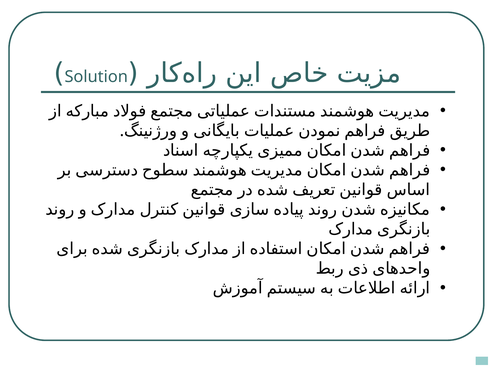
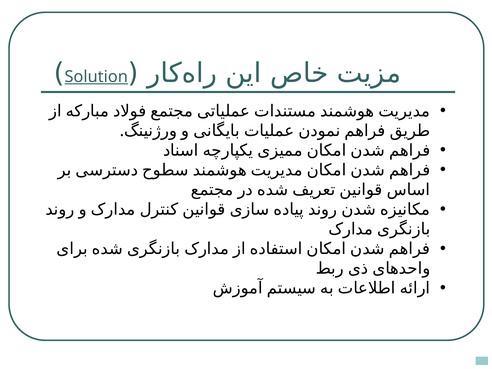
Solution underline: none -> present (96, 77)
